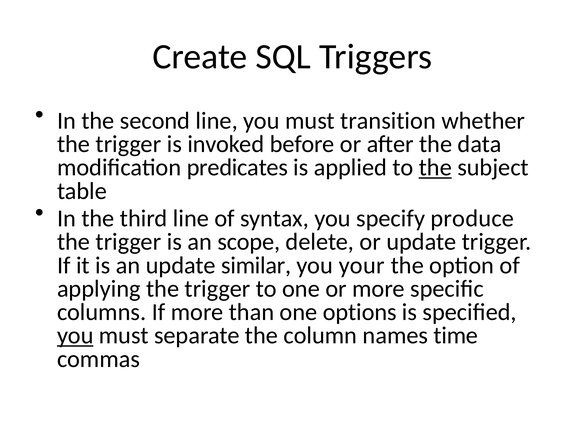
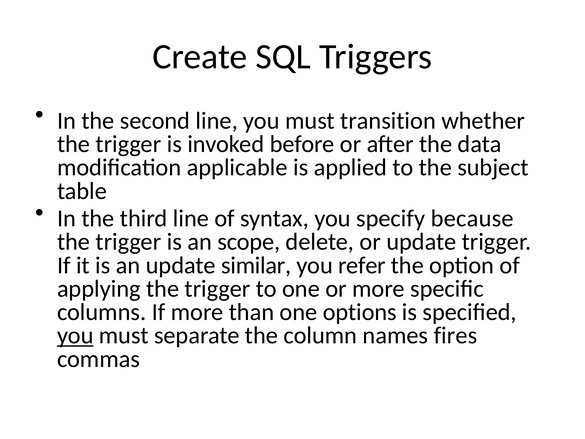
predicates: predicates -> applicable (237, 167)
the underline: present -> none (435, 167)
produce: produce -> because (472, 218)
your: your -> refer (362, 265)
time: time -> fires (456, 335)
